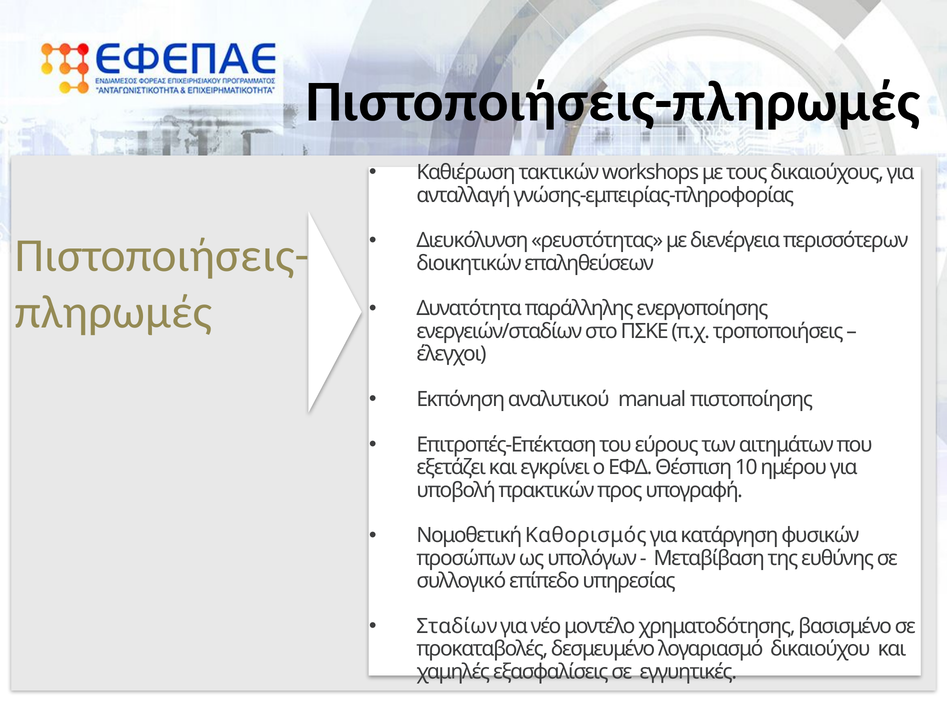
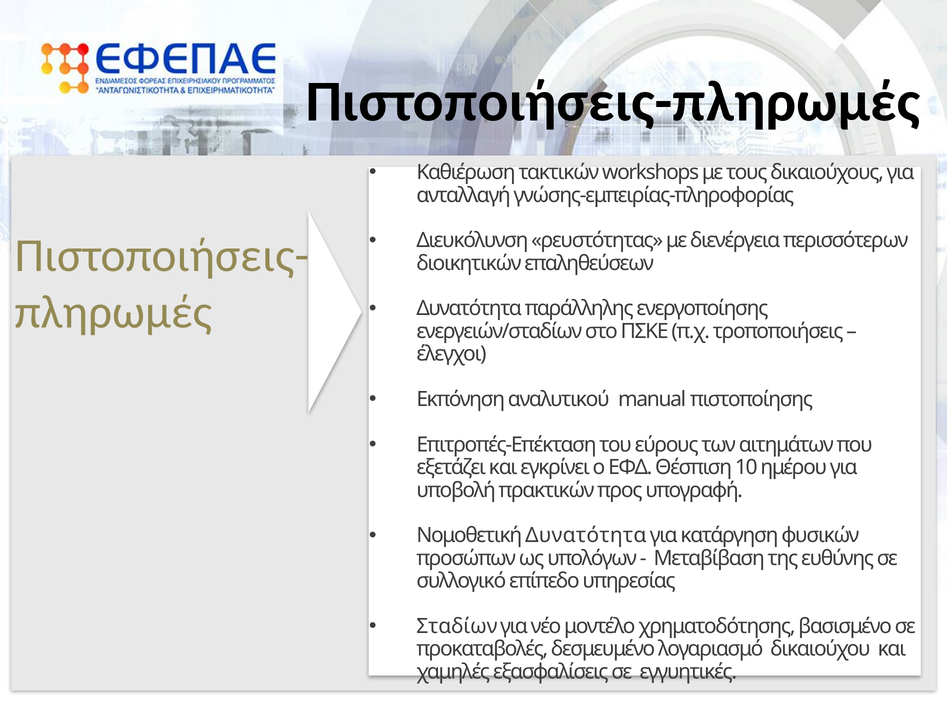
Νομοθετική Καθορισμός: Καθορισμός -> Δυνατότητα (586, 536)
